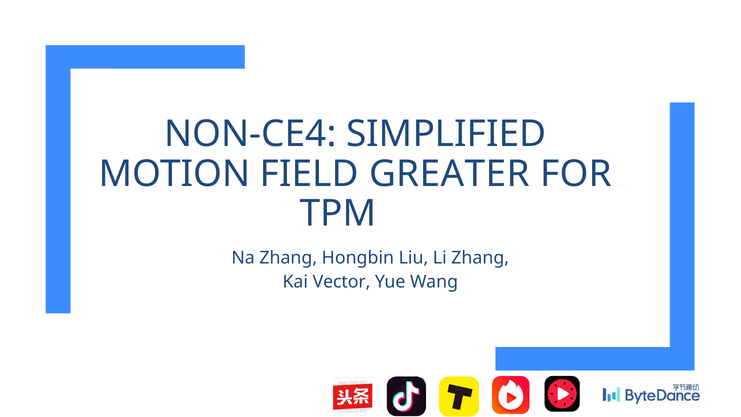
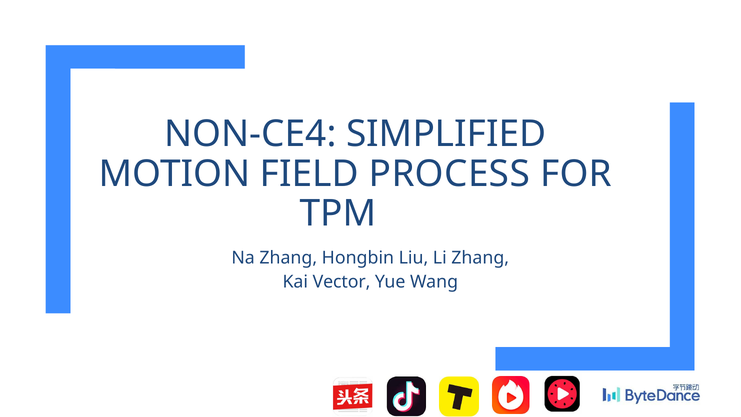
GREATER: GREATER -> PROCESS (449, 174)
